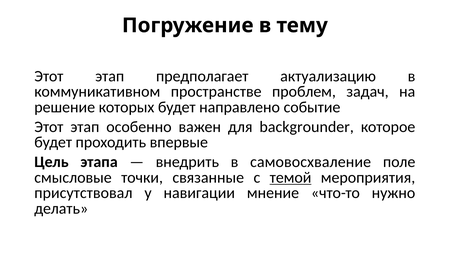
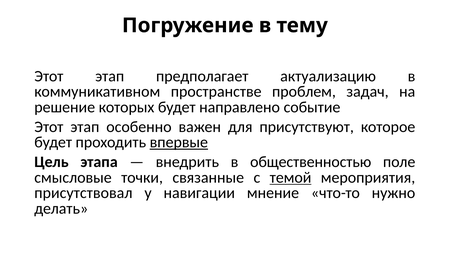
backgrounder: backgrounder -> присутствуют (307, 127)
впервые underline: none -> present (179, 142)
самовосхваление: самовосхваление -> общественностью (311, 162)
